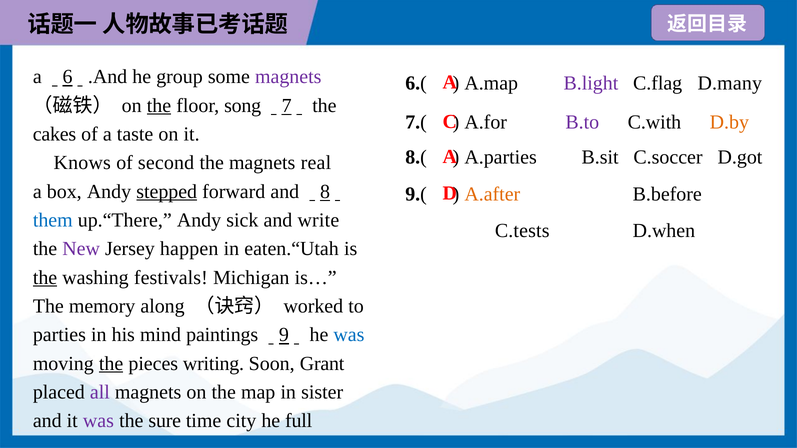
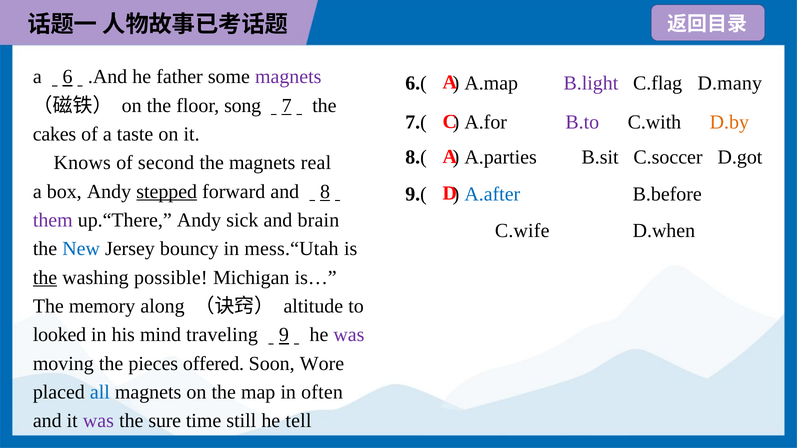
group: group -> father (180, 77)
the underline: present -> none (159, 106)
A.after colour: orange -> blue (492, 195)
them colour: blue -> purple (53, 220)
write: write -> brain (318, 220)
C.tests: C.tests -> C.wife (522, 231)
New colour: purple -> blue (81, 249)
happen: happen -> bouncy (189, 249)
eaten.“Utah: eaten.“Utah -> mess.“Utah (291, 249)
festivals: festivals -> possible (171, 278)
worked: worked -> altitude (313, 306)
parties: parties -> looked (60, 335)
paintings: paintings -> traveling (222, 335)
was colour: blue -> purple (349, 335)
the underline: present -> none (111, 364)
writing: writing -> offered (214, 364)
Grant: Grant -> Wore (322, 364)
all colour: purple -> blue (100, 393)
sister: sister -> often (322, 393)
city: city -> still (241, 421)
full: full -> tell (298, 421)
